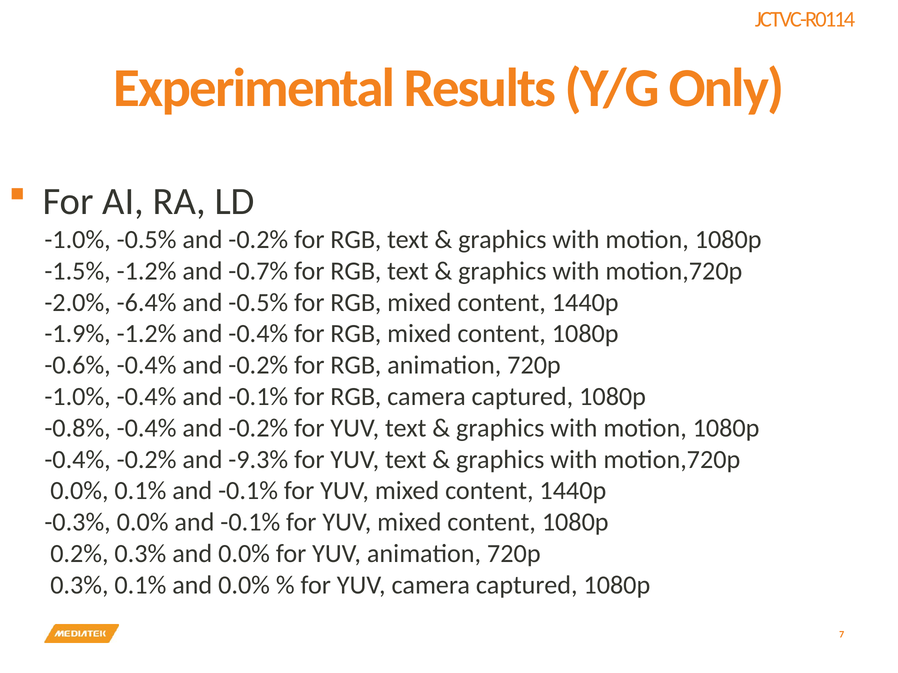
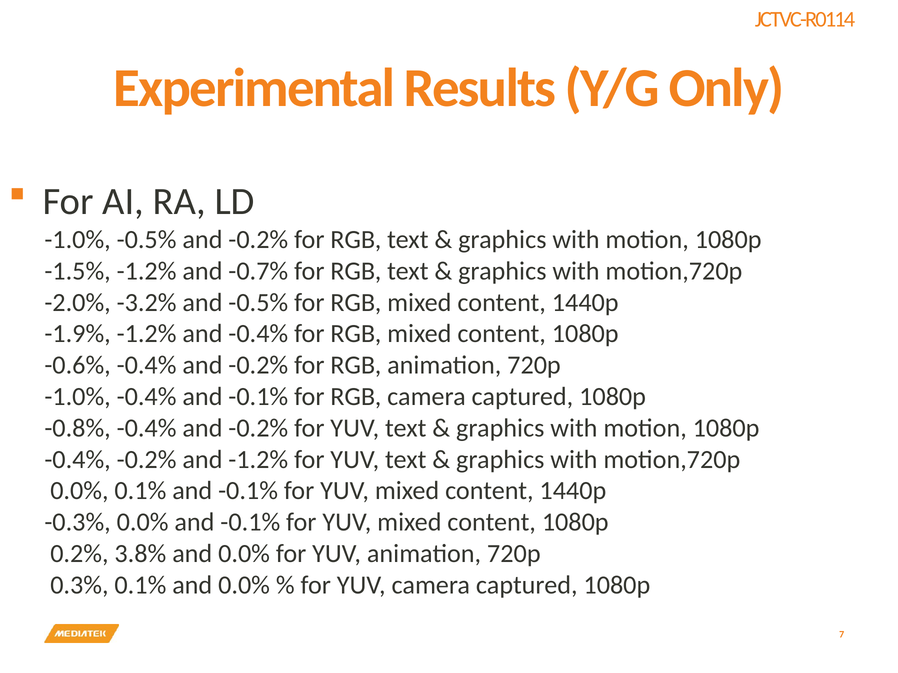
-6.4%: -6.4% -> -3.2% (147, 303)
and -9.3%: -9.3% -> -1.2% (258, 460)
0.2% 0.3%: 0.3% -> 3.8% (140, 554)
